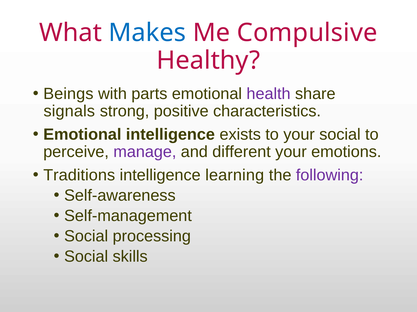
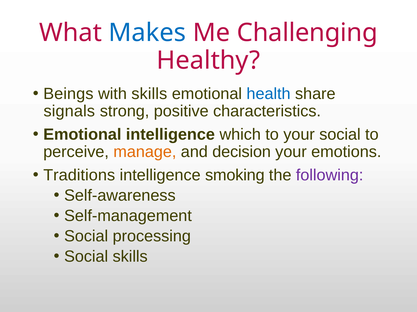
Compulsive: Compulsive -> Challenging (307, 33)
with parts: parts -> skills (149, 94)
health colour: purple -> blue (269, 94)
exists: exists -> which (240, 135)
manage colour: purple -> orange (145, 152)
different: different -> decision (242, 152)
learning: learning -> smoking (235, 176)
